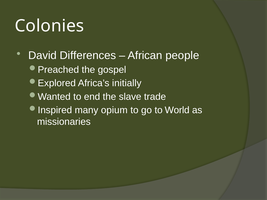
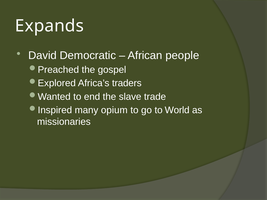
Colonies: Colonies -> Expands (49, 26)
Differences: Differences -> Democratic (88, 55)
initially: initially -> traders (127, 83)
